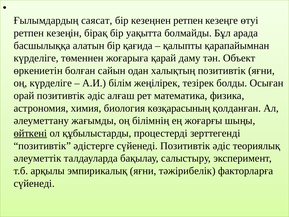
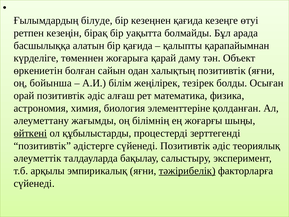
саясат: саясат -> білуде (97, 20)
кезеңнен ретпен: ретпен -> қағида (188, 20)
оң күрделіге: күрделіге -> бойынша (51, 83)
көзқарасының: көзқарасының -> элементтеріне (179, 108)
тәжірибелік underline: none -> present (187, 171)
